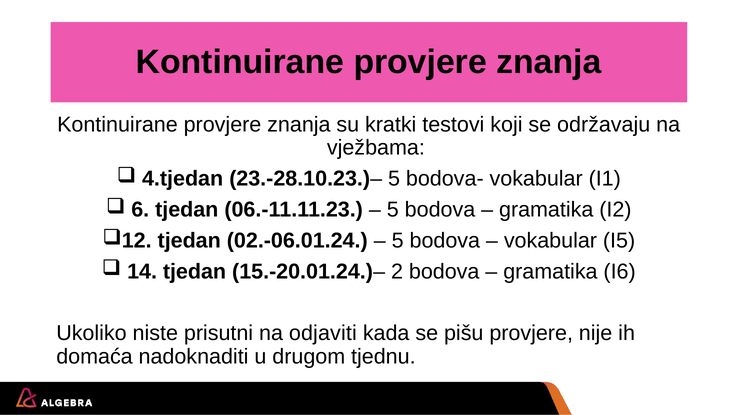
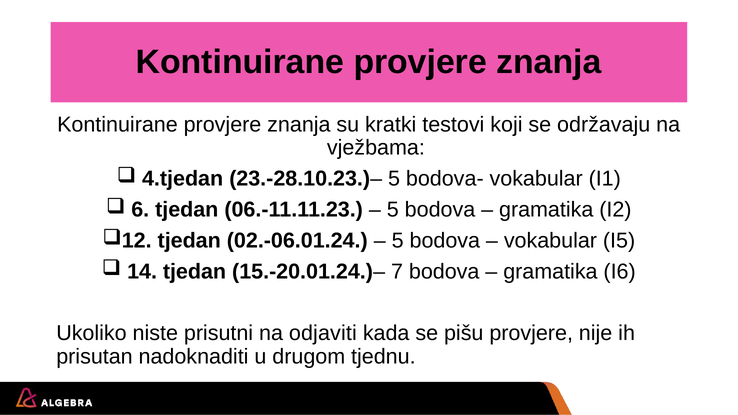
2: 2 -> 7 (397, 272)
domaća: domaća -> prisutan (94, 357)
